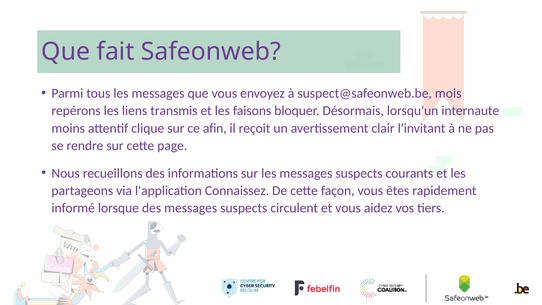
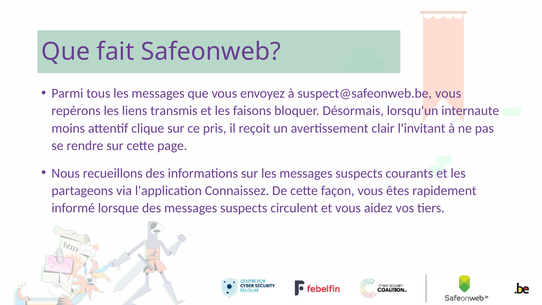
suspect@safeonweb.be mois: mois -> vous (448, 93)
afin: afin -> pris (215, 128)
